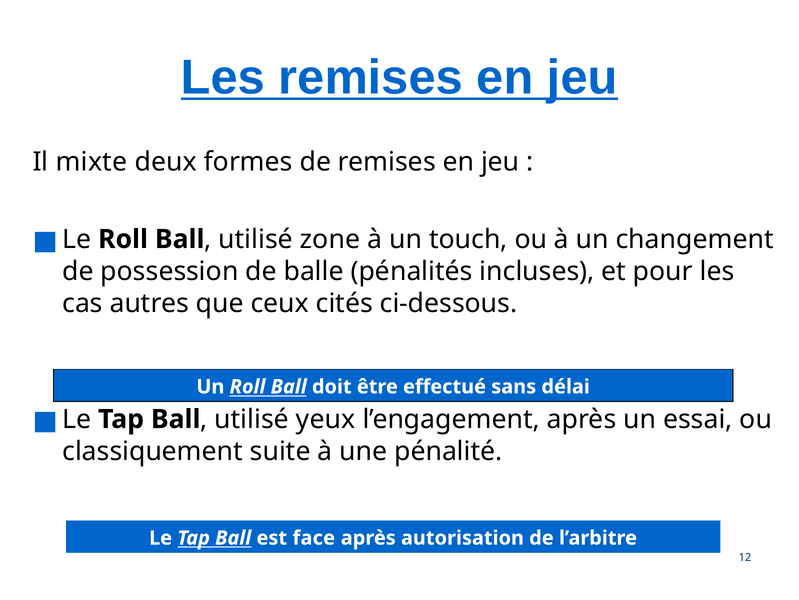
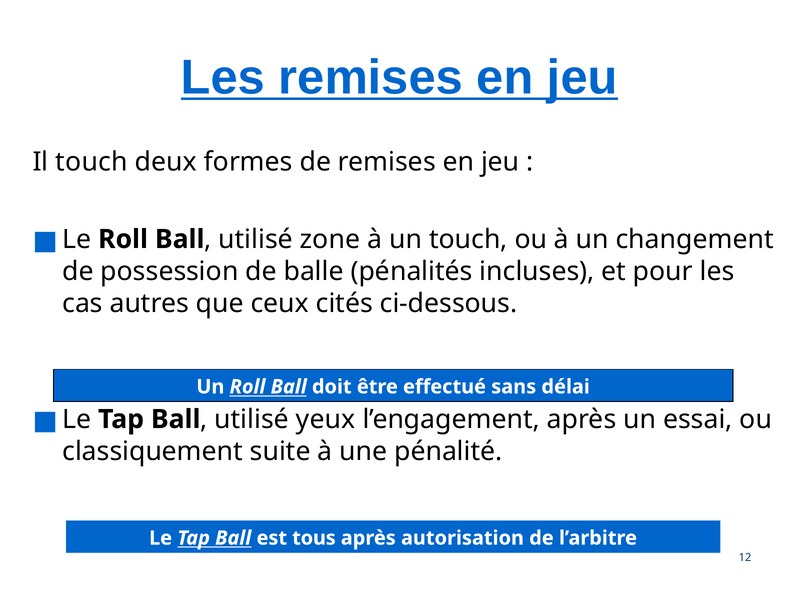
Il mixte: mixte -> touch (92, 162)
face: face -> tous (314, 537)
